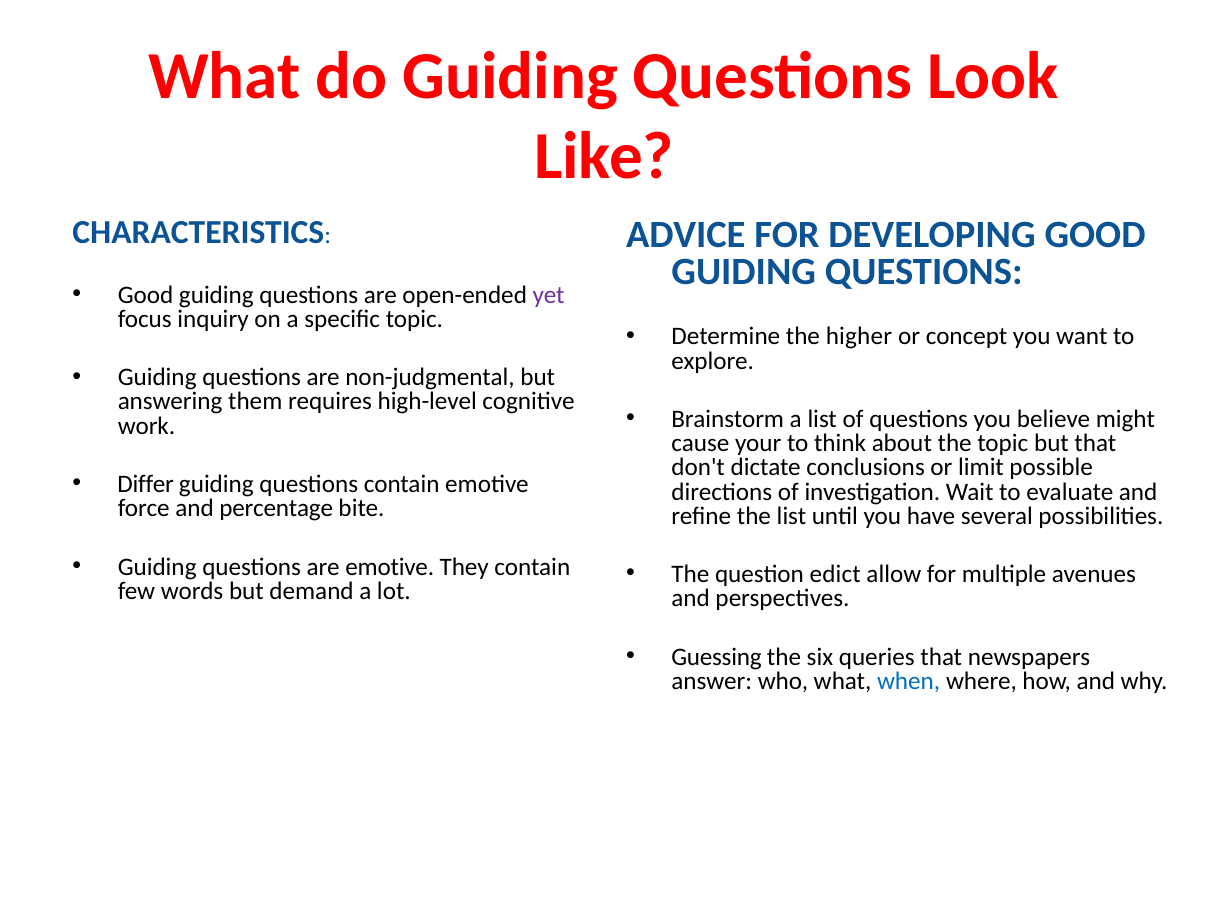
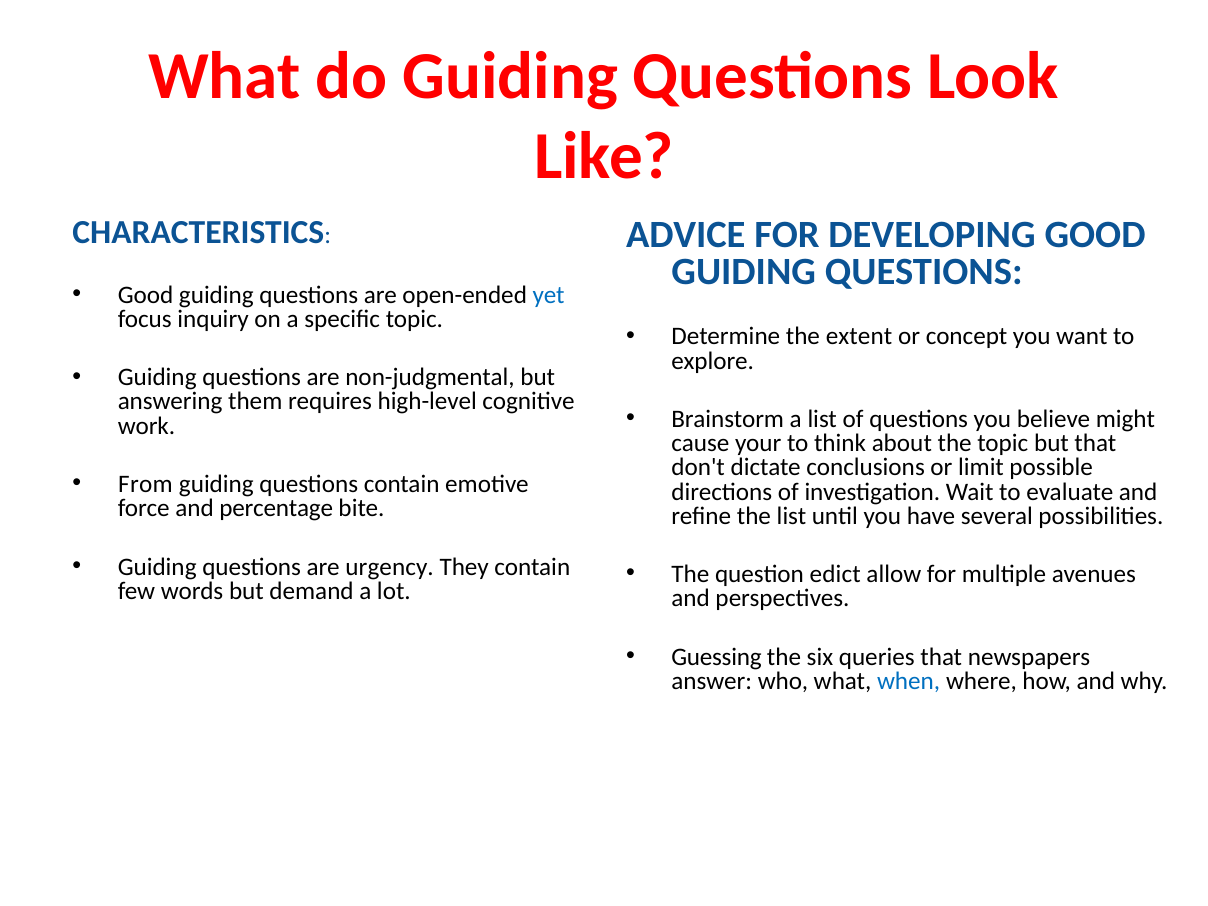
yet colour: purple -> blue (549, 295)
higher: higher -> extent (859, 337)
Differ: Differ -> From (145, 484)
are emotive: emotive -> urgency (390, 567)
